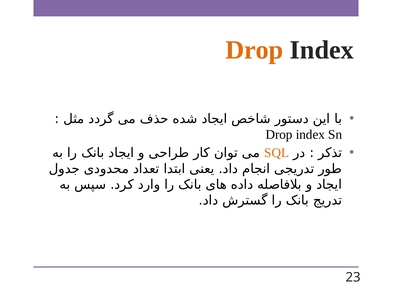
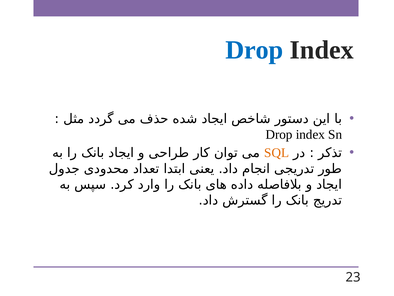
Drop colour: orange -> blue (254, 50)
